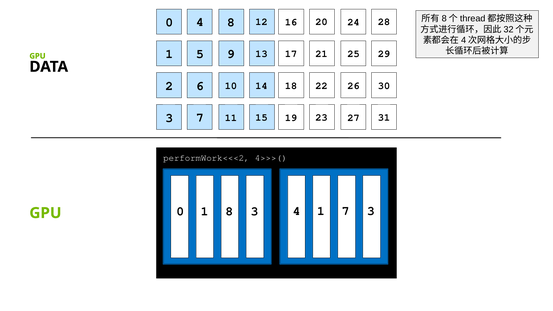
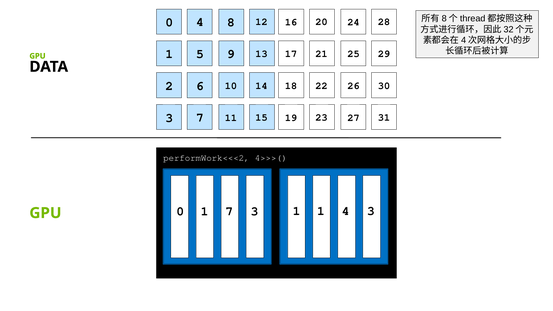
1 8: 8 -> 7 (229, 211)
4: 4 -> 1 (297, 211)
1 7: 7 -> 4 (346, 211)
